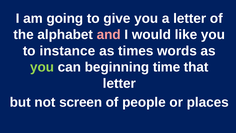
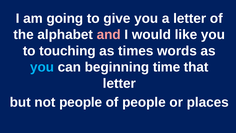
instance: instance -> touching (68, 51)
you colour: light green -> light blue (42, 67)
not screen: screen -> people (81, 102)
